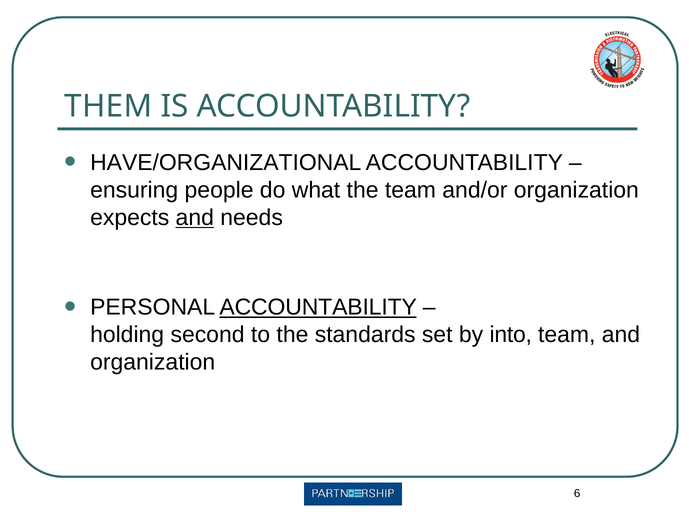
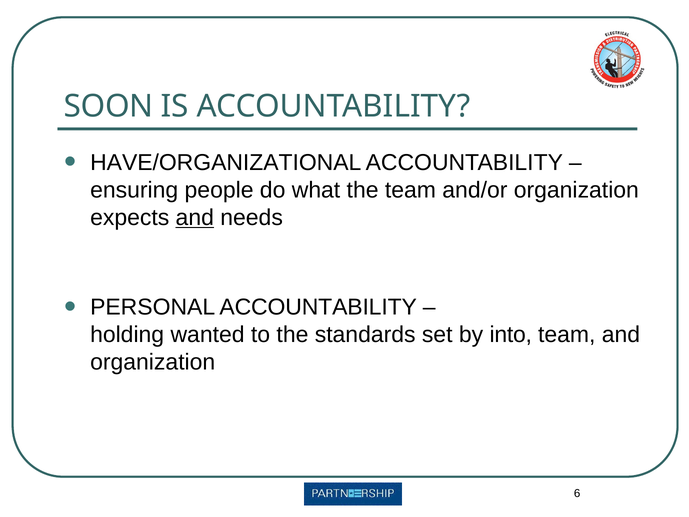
THEM: THEM -> SOON (109, 106)
ACCOUNTABILITY underline: present -> none (318, 307)
second: second -> wanted (208, 335)
